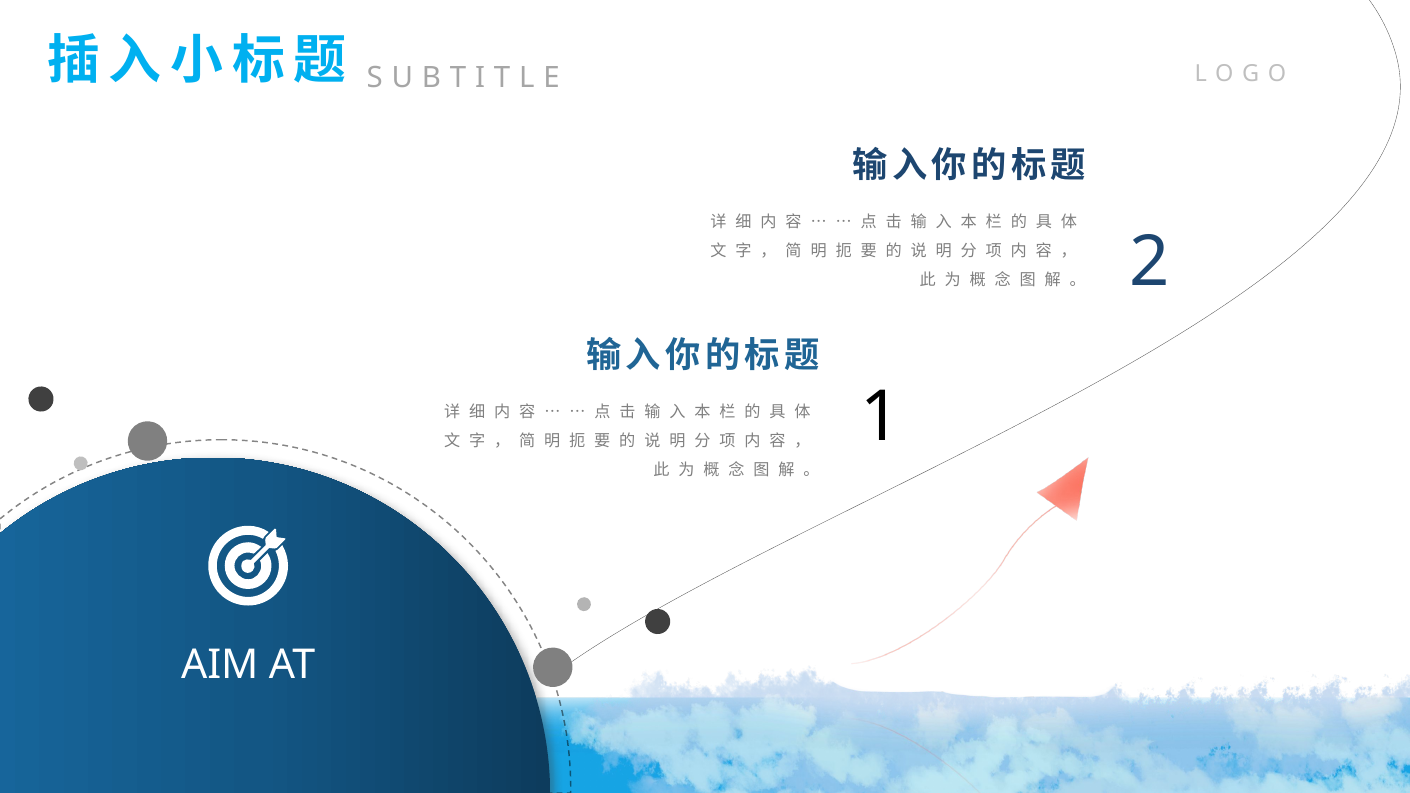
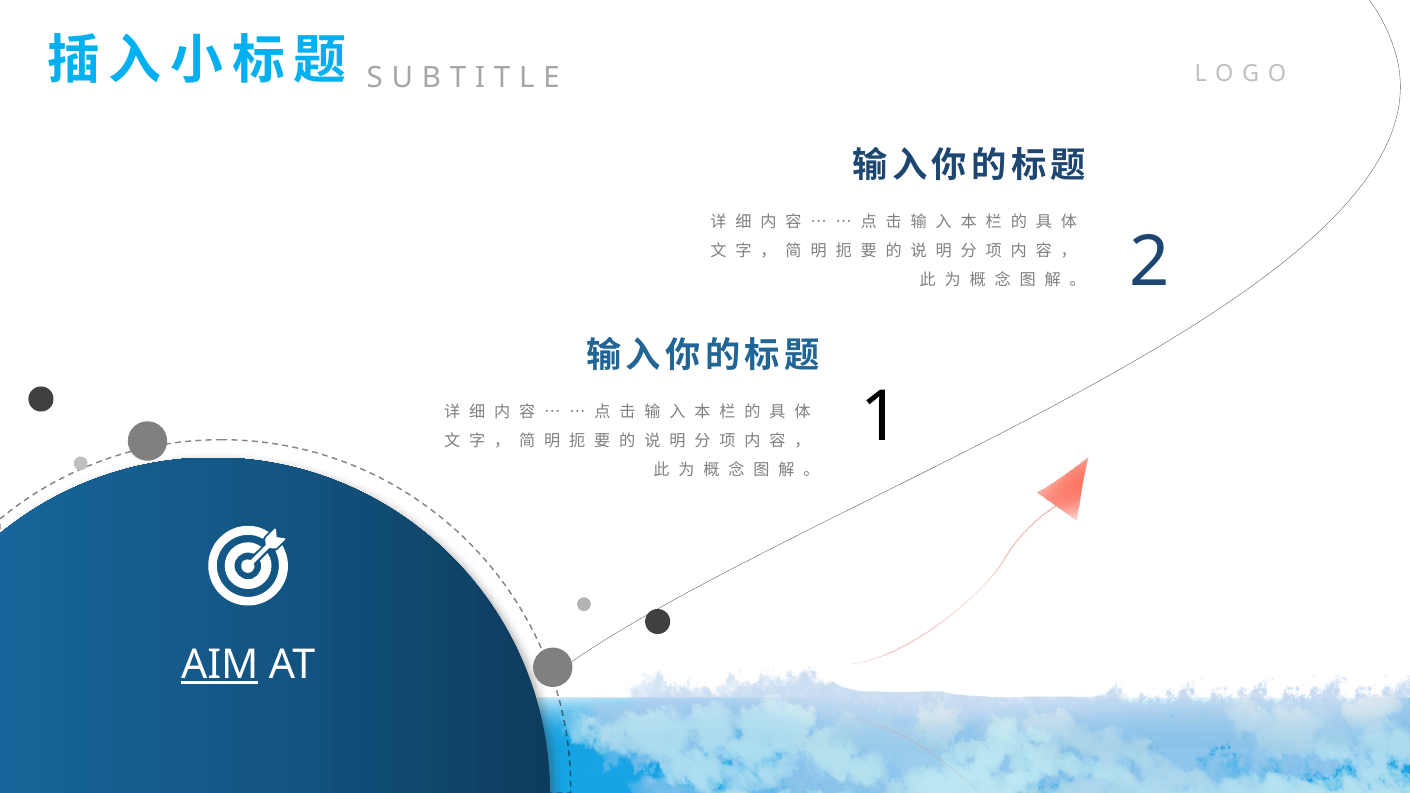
AIM underline: none -> present (220, 665)
